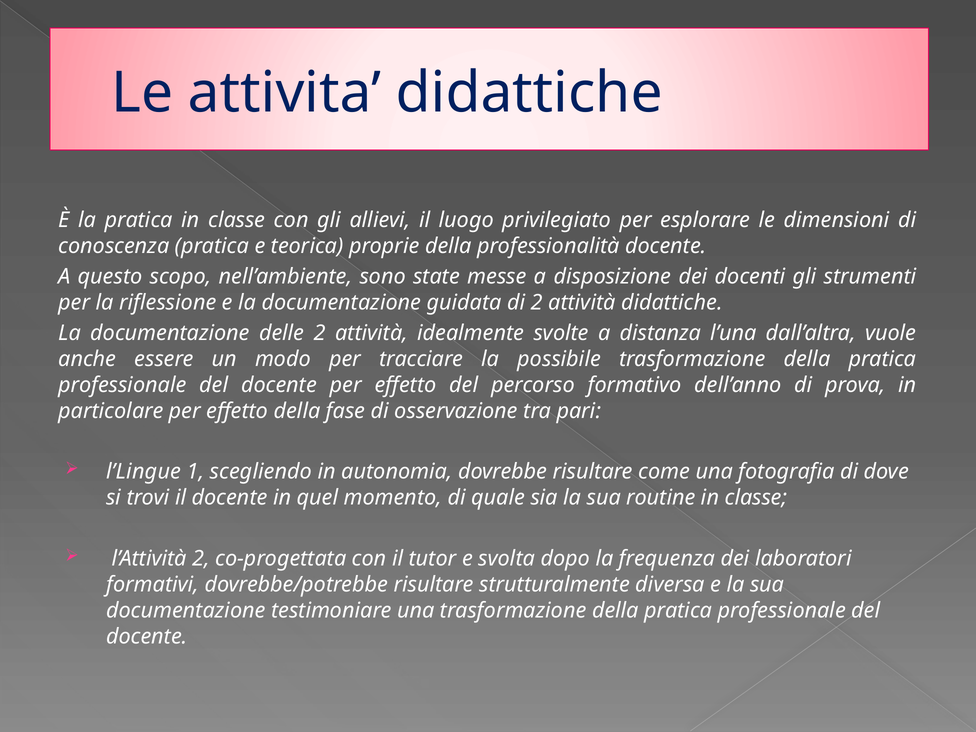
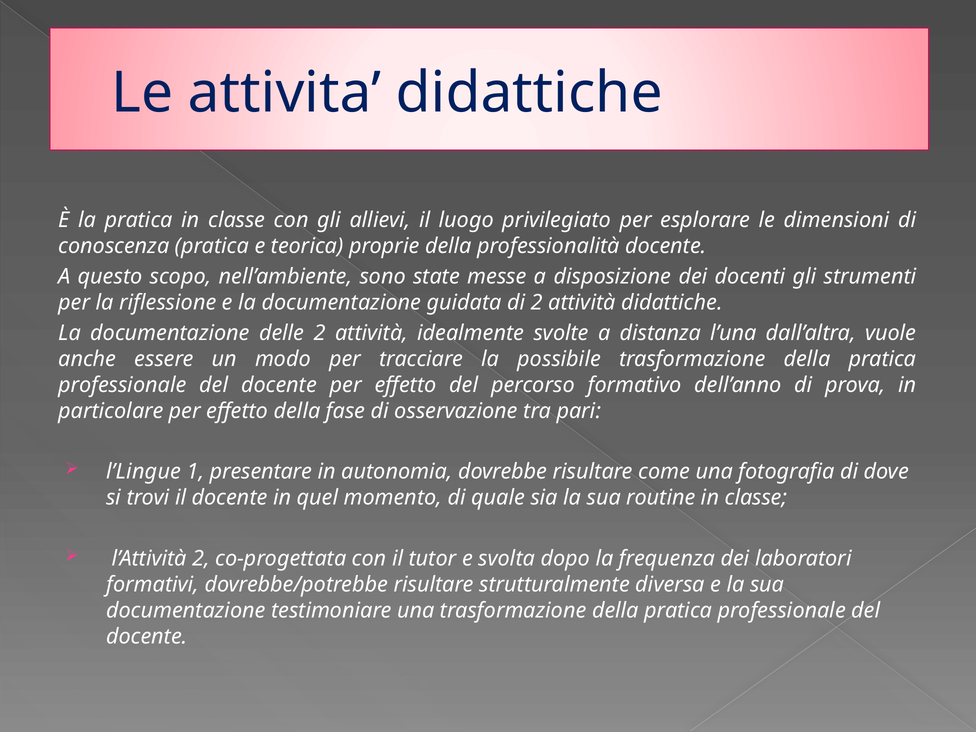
scegliendo: scegliendo -> presentare (261, 472)
